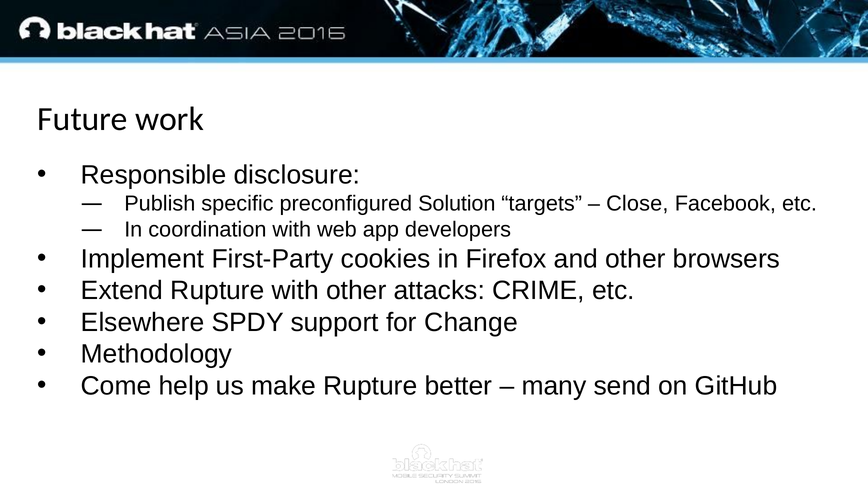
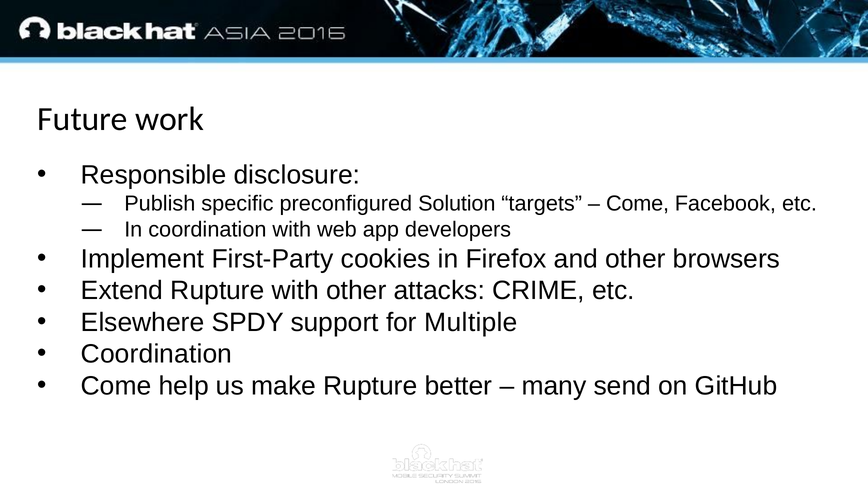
Close: Close -> Come (638, 204)
Change: Change -> Multiple (471, 323)
Methodology: Methodology -> Coordination (156, 354)
